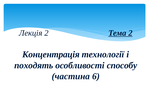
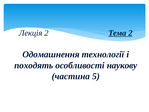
Концентрація: Концентрація -> Одомашнення (51, 54)
способу: способу -> наукову (122, 65)
6: 6 -> 5 (96, 76)
